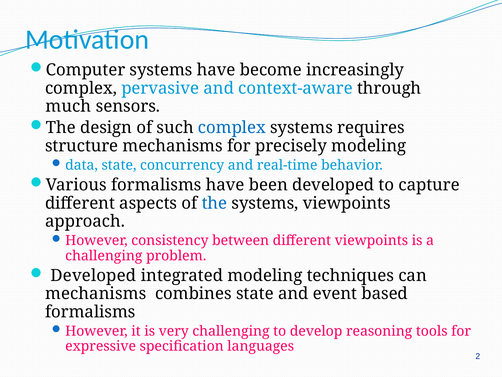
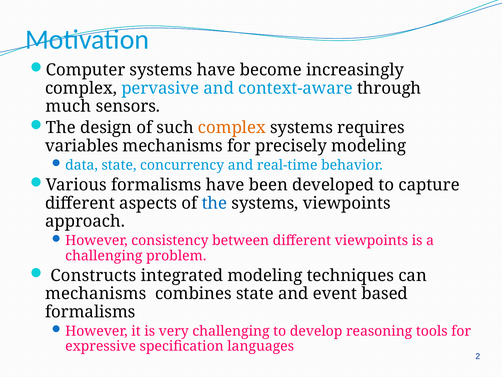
complex colour: blue -> orange (232, 128)
structure: structure -> variables (82, 146)
Developed: Developed -> Constructs (93, 275)
